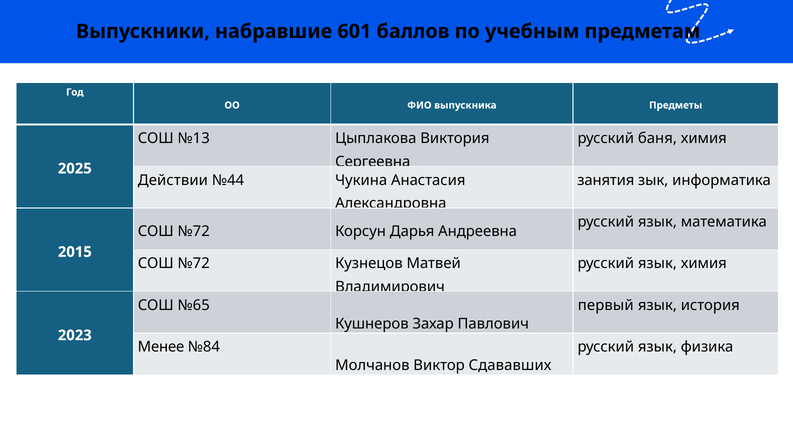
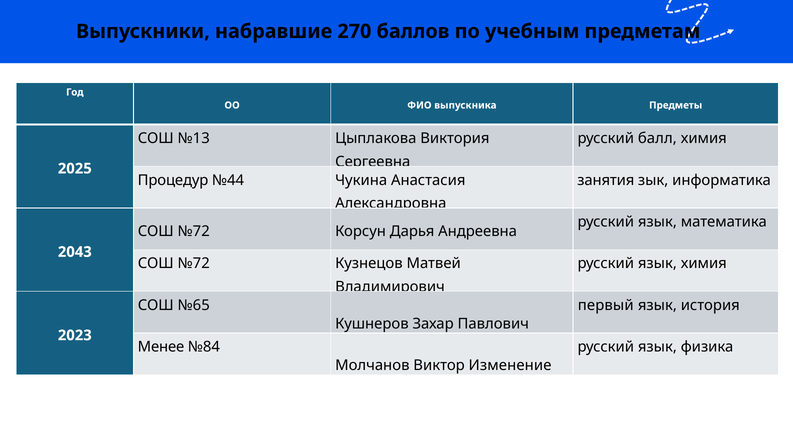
601: 601 -> 270 (354, 31)
баня: баня -> балл (657, 139)
Действии: Действии -> Процедур (173, 180)
2015: 2015 -> 2043 (75, 252)
Сдававших: Сдававших -> Изменение (510, 365)
